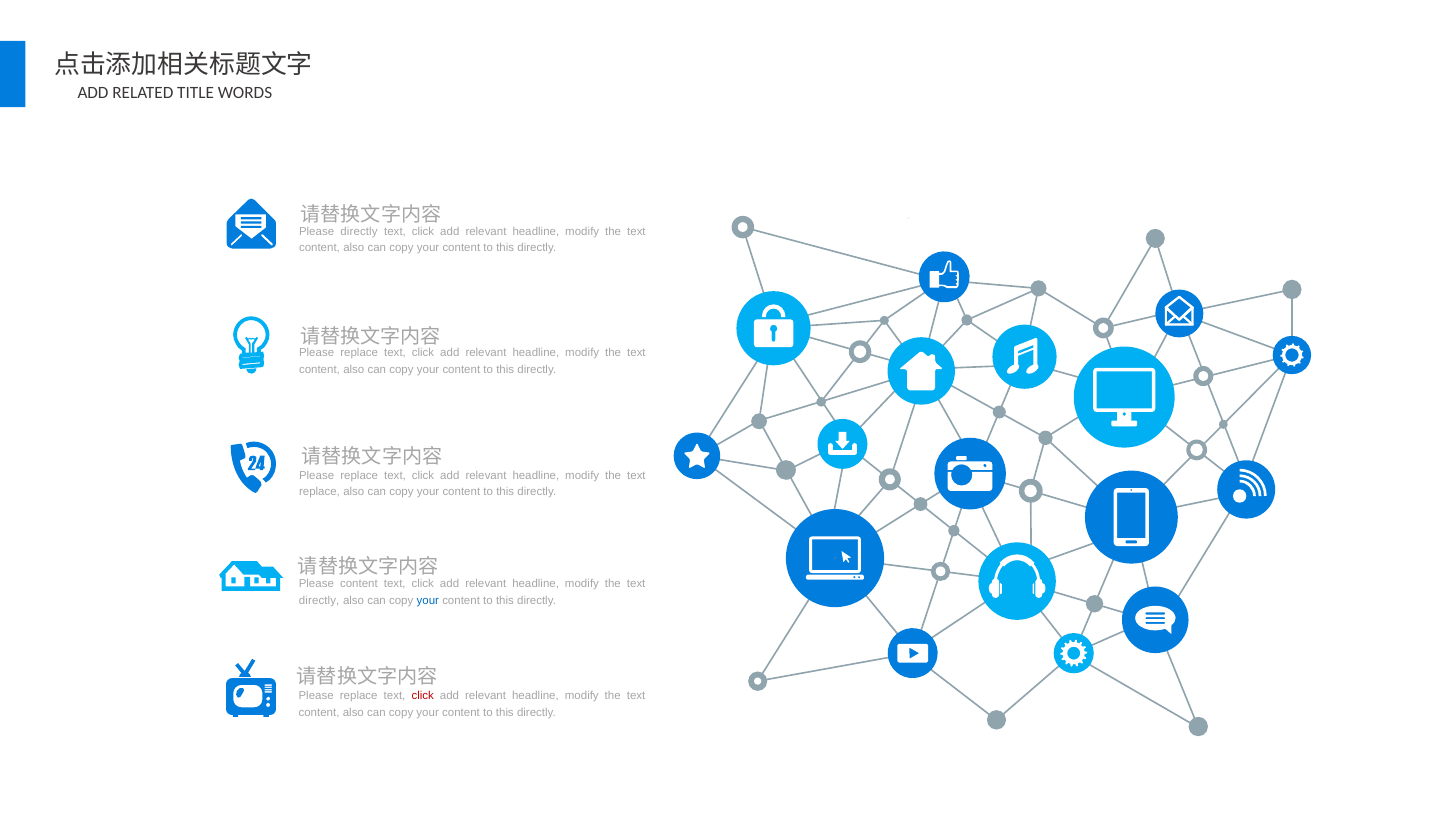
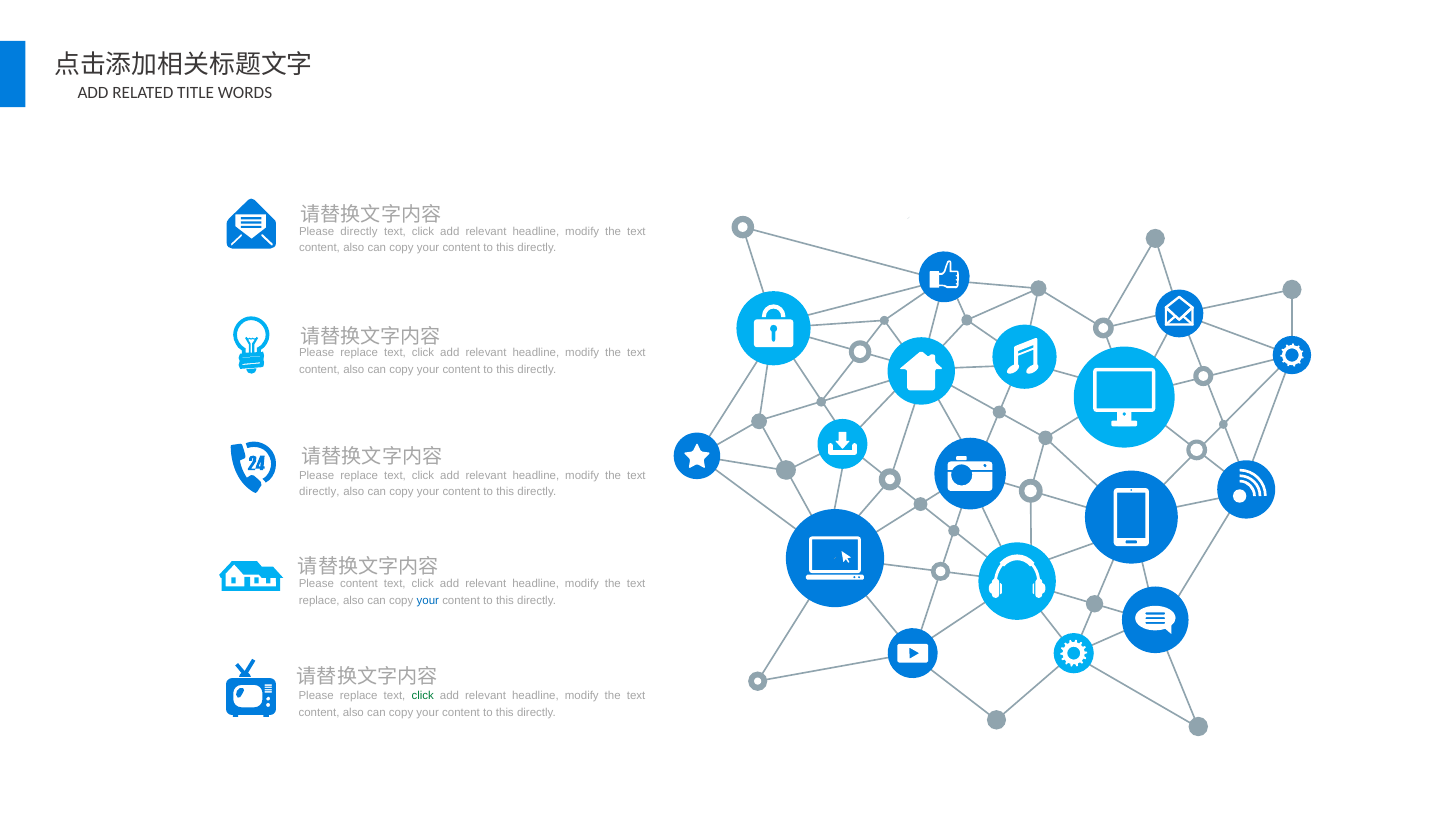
replace: replace -> directly (319, 492)
directly: directly -> replace (319, 600)
click colour: red -> green (423, 696)
